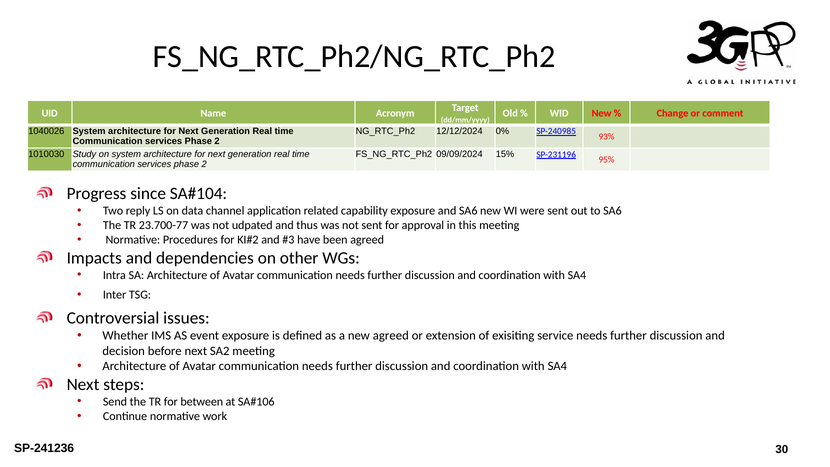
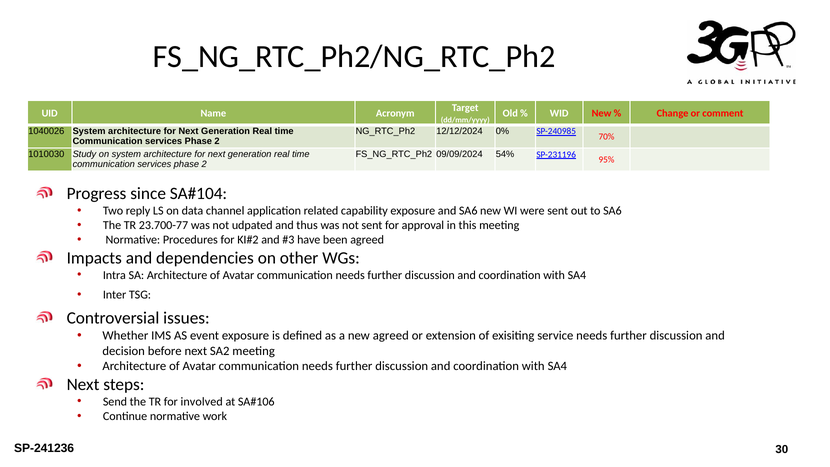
93%: 93% -> 70% (607, 137)
15%: 15% -> 54% (505, 154)
between: between -> involved (202, 402)
